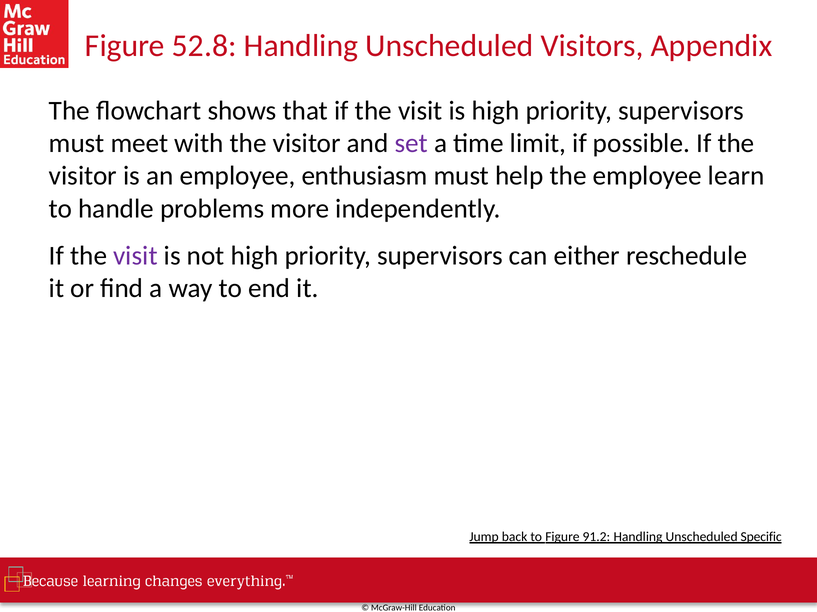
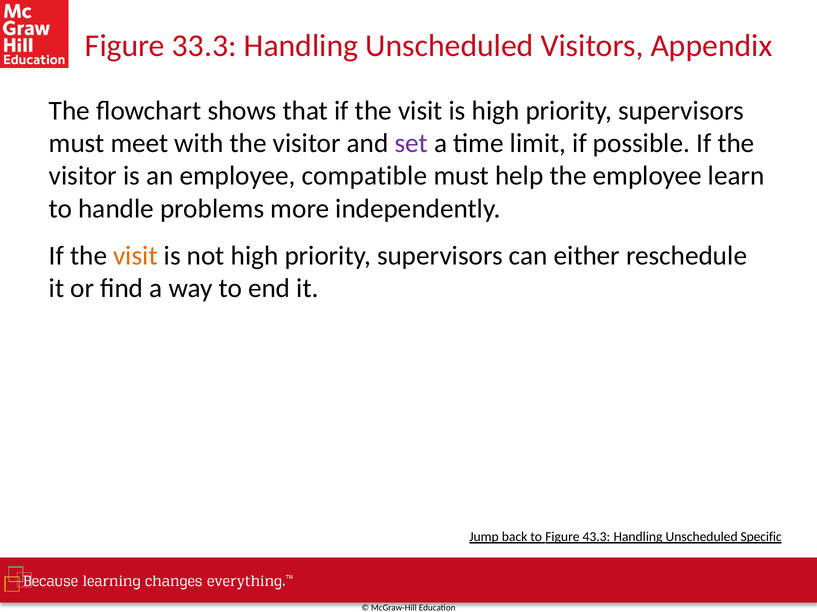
52.8: 52.8 -> 33.3 (204, 46)
enthusiasm: enthusiasm -> compatible (364, 176)
visit colour: purple -> orange (135, 256)
91.2: 91.2 -> 43.3 (596, 537)
